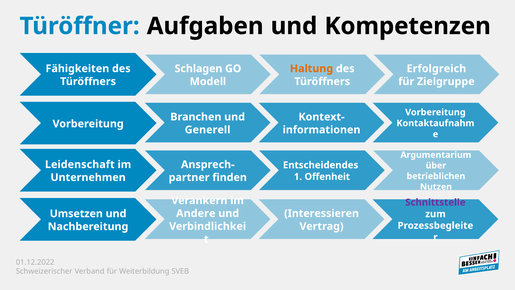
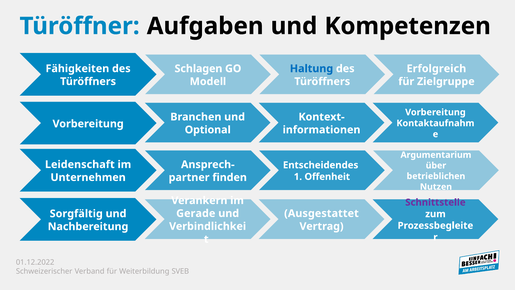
Haltung colour: orange -> blue (311, 69)
Generell: Generell -> Optional (208, 130)
Andere: Andere -> Gerade (196, 213)
Interessieren: Interessieren -> Ausgestattet (321, 213)
Umsetzen: Umsetzen -> Sorgfältig (76, 213)
